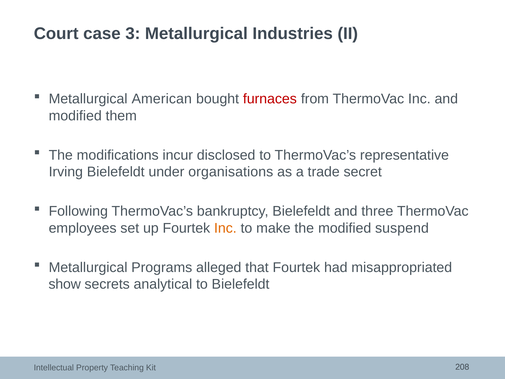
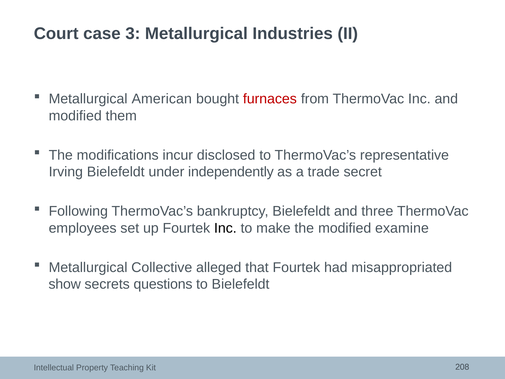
organisations: organisations -> independently (231, 172)
Inc colour: orange -> black (225, 228)
suspend: suspend -> examine (402, 228)
Programs: Programs -> Collective (162, 267)
analytical: analytical -> questions (163, 284)
